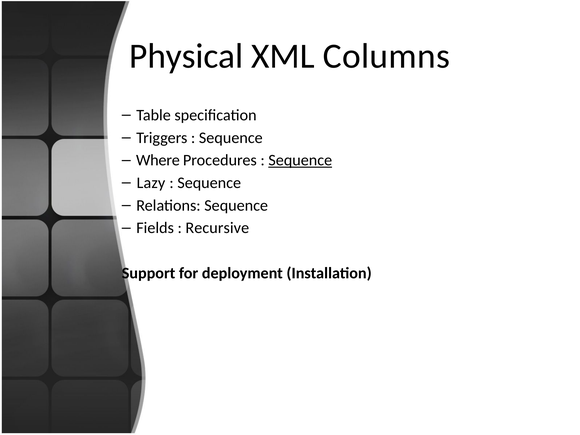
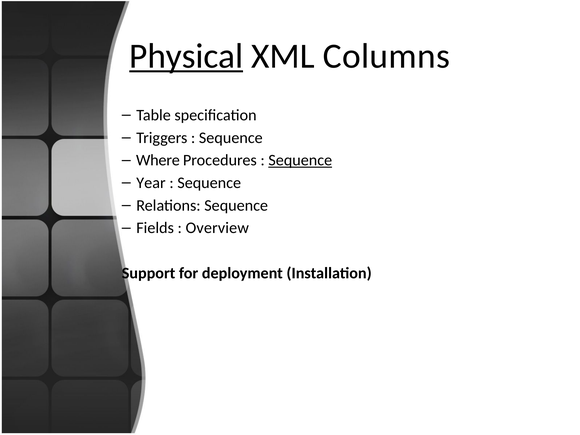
Physical underline: none -> present (186, 56)
Lazy: Lazy -> Year (151, 183)
Recursive: Recursive -> Overview (217, 228)
